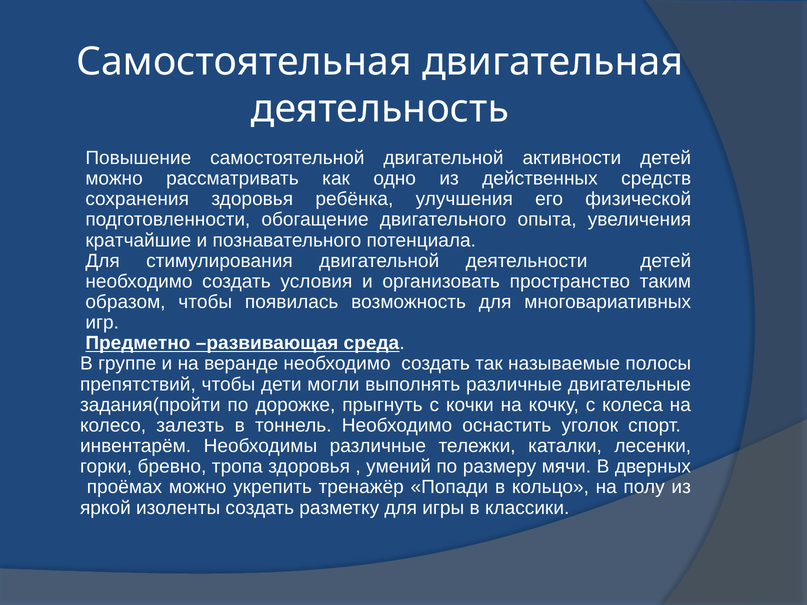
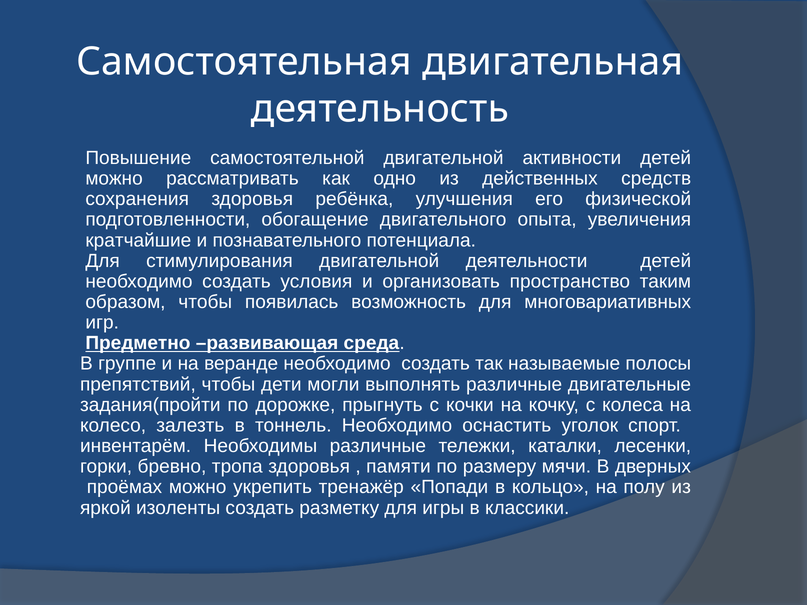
умений: умений -> памяти (398, 467)
